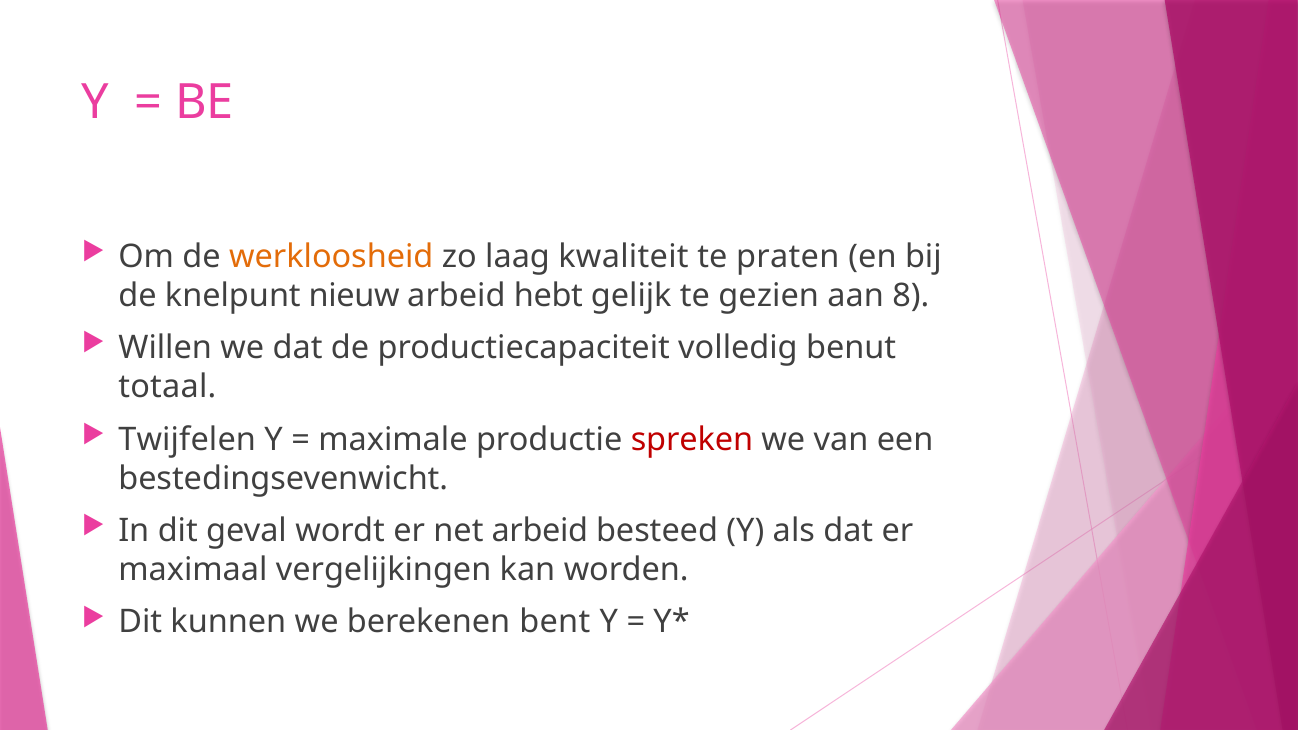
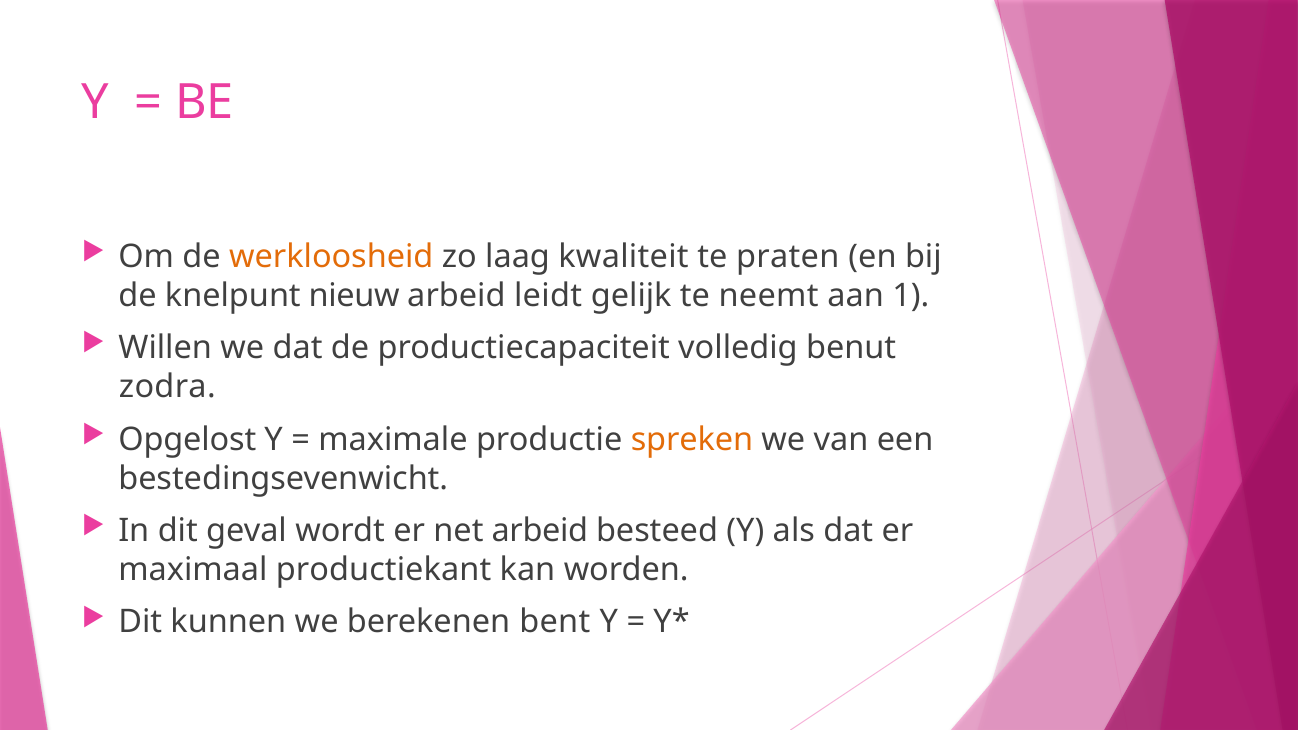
hebt: hebt -> leidt (548, 296)
gezien: gezien -> neemt (769, 296)
8: 8 -> 1 (911, 296)
totaal: totaal -> zodra (167, 387)
Twijfelen: Twijfelen -> Opgelost (187, 439)
spreken colour: red -> orange (692, 439)
vergelijkingen: vergelijkingen -> productiekant (384, 570)
